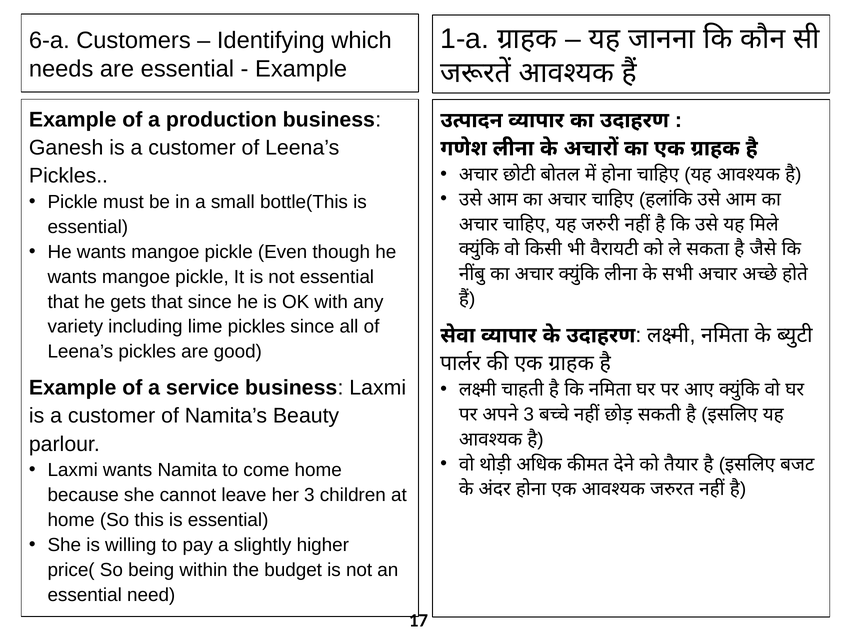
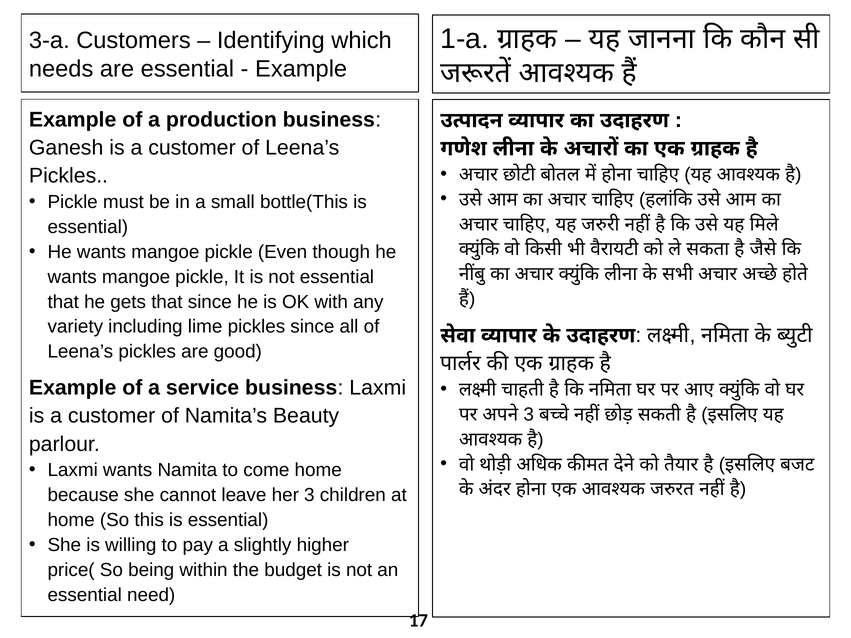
6-a: 6-a -> 3-a (49, 41)
